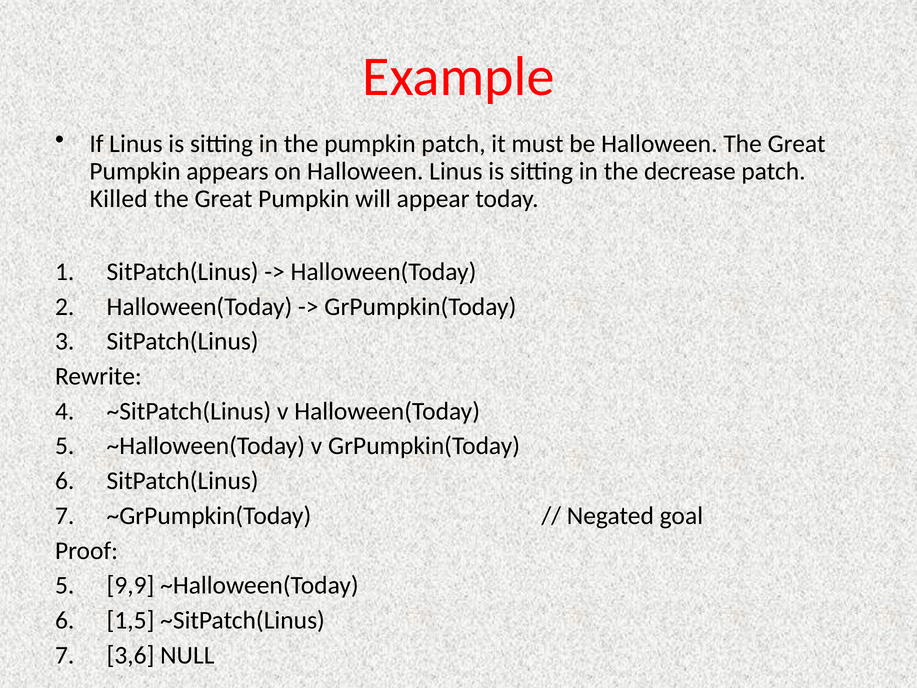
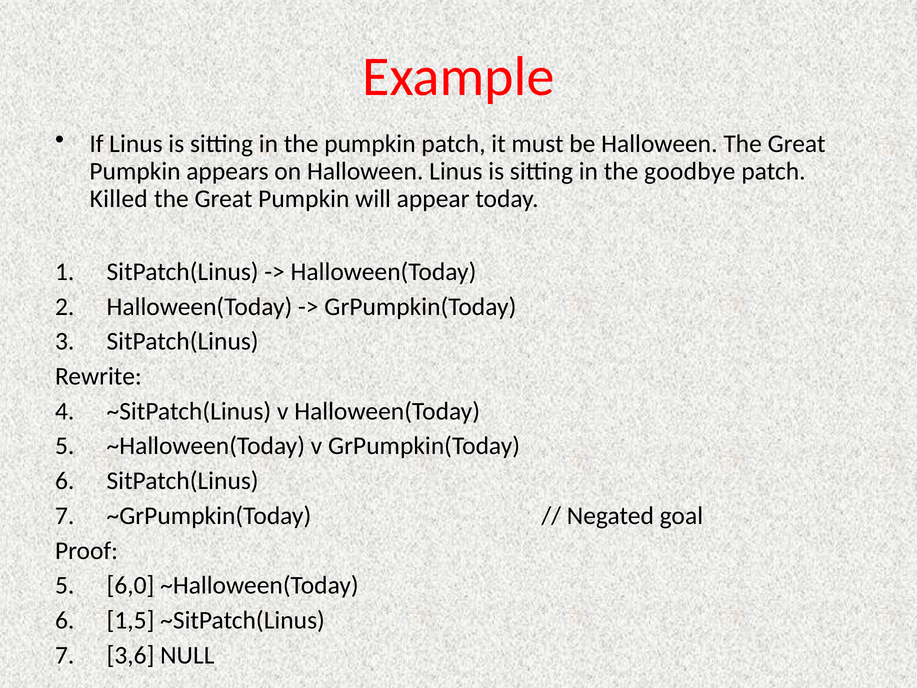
decrease: decrease -> goodbye (690, 171)
9,9: 9,9 -> 6,0 (131, 585)
